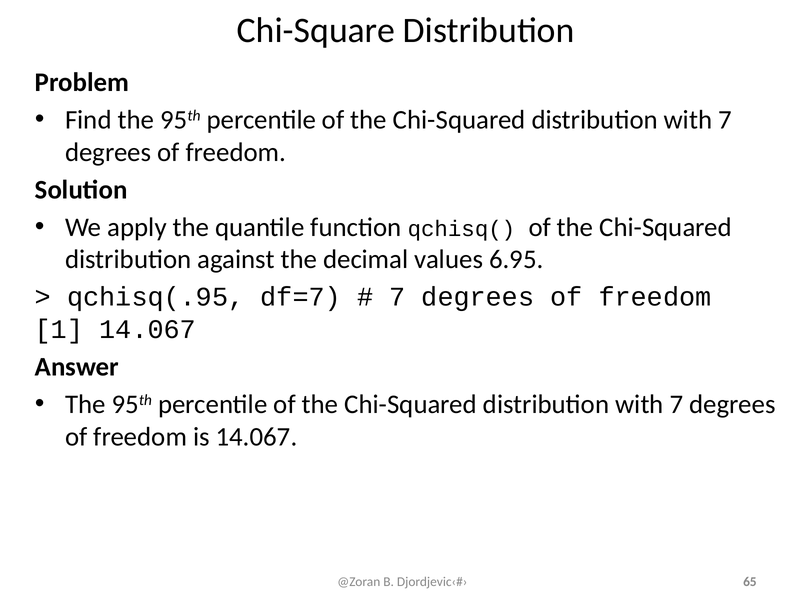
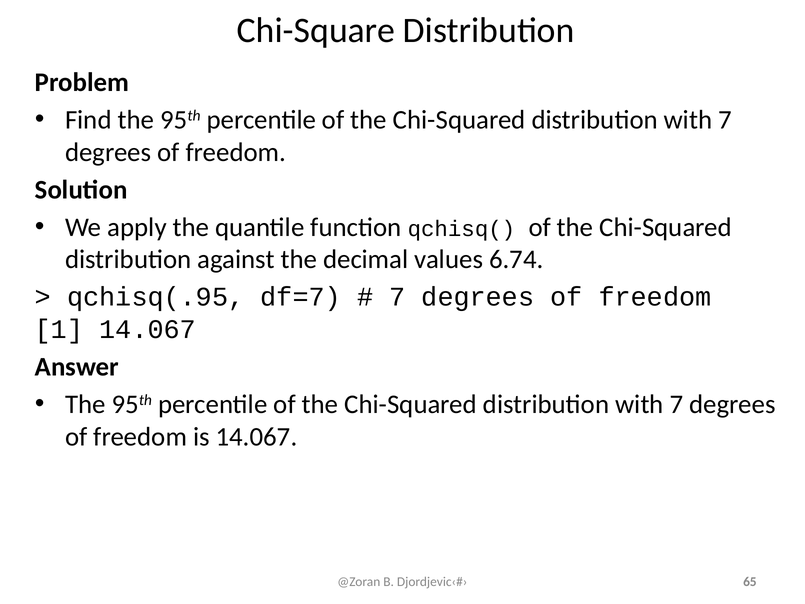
6.95: 6.95 -> 6.74 (516, 259)
